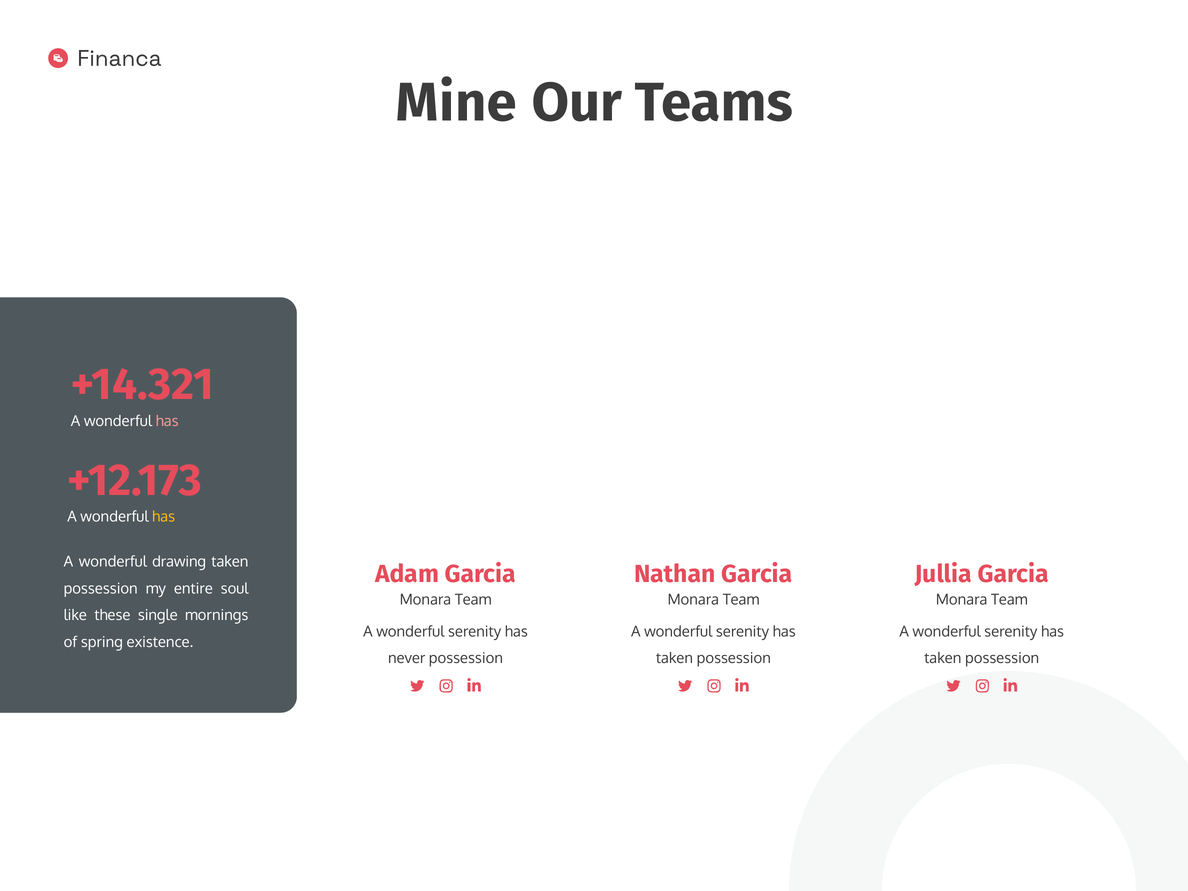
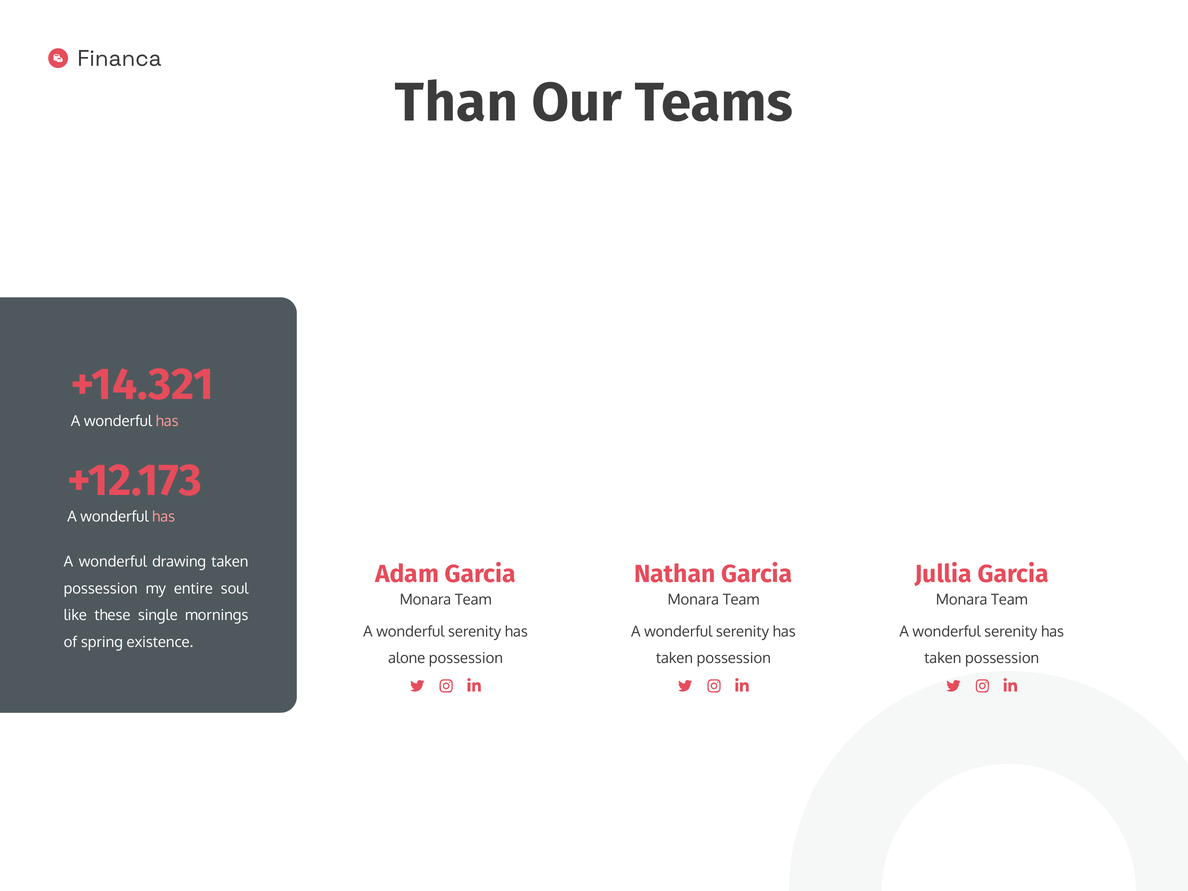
Mine: Mine -> Than (456, 103)
has colour: yellow -> pink (164, 517)
never: never -> alone (407, 659)
